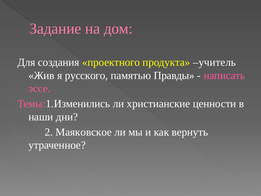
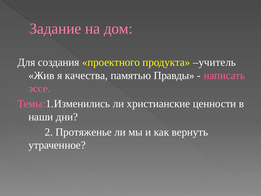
русского: русского -> качества (86, 75)
Маяковское: Маяковское -> Протяженье (84, 132)
